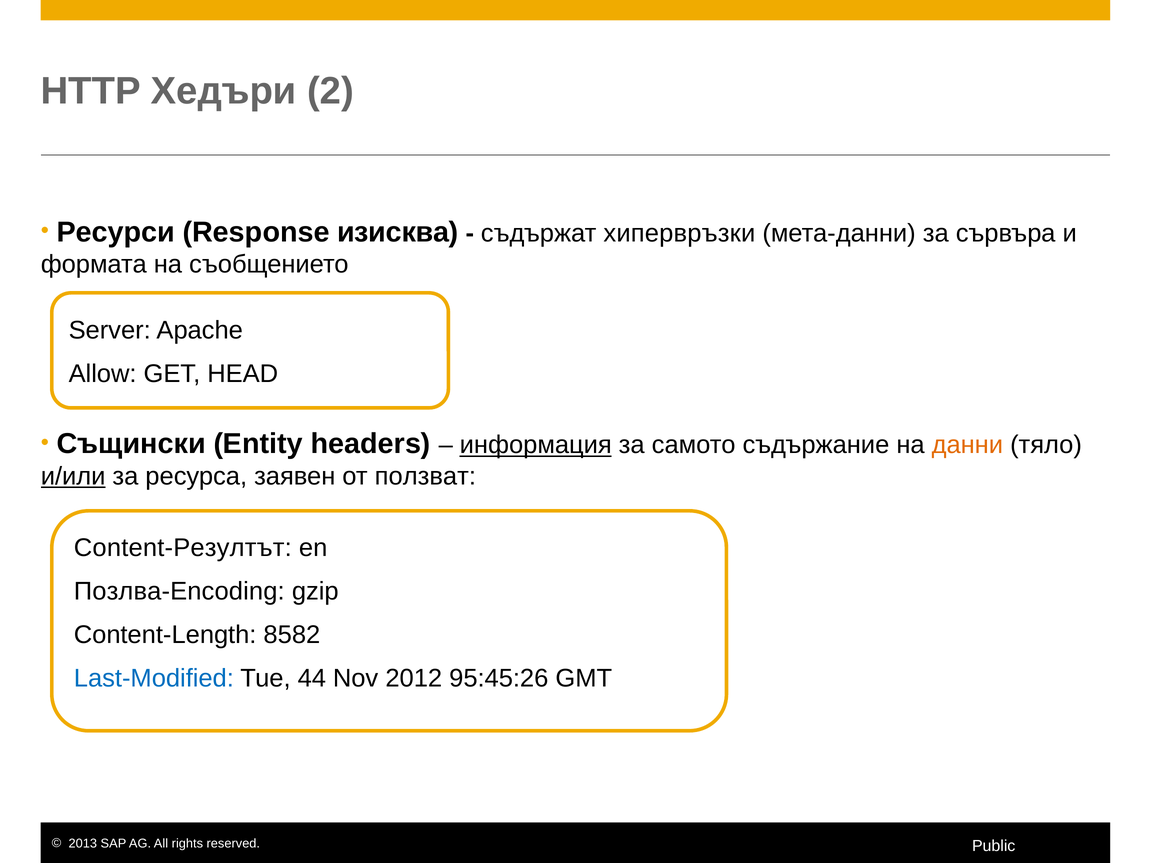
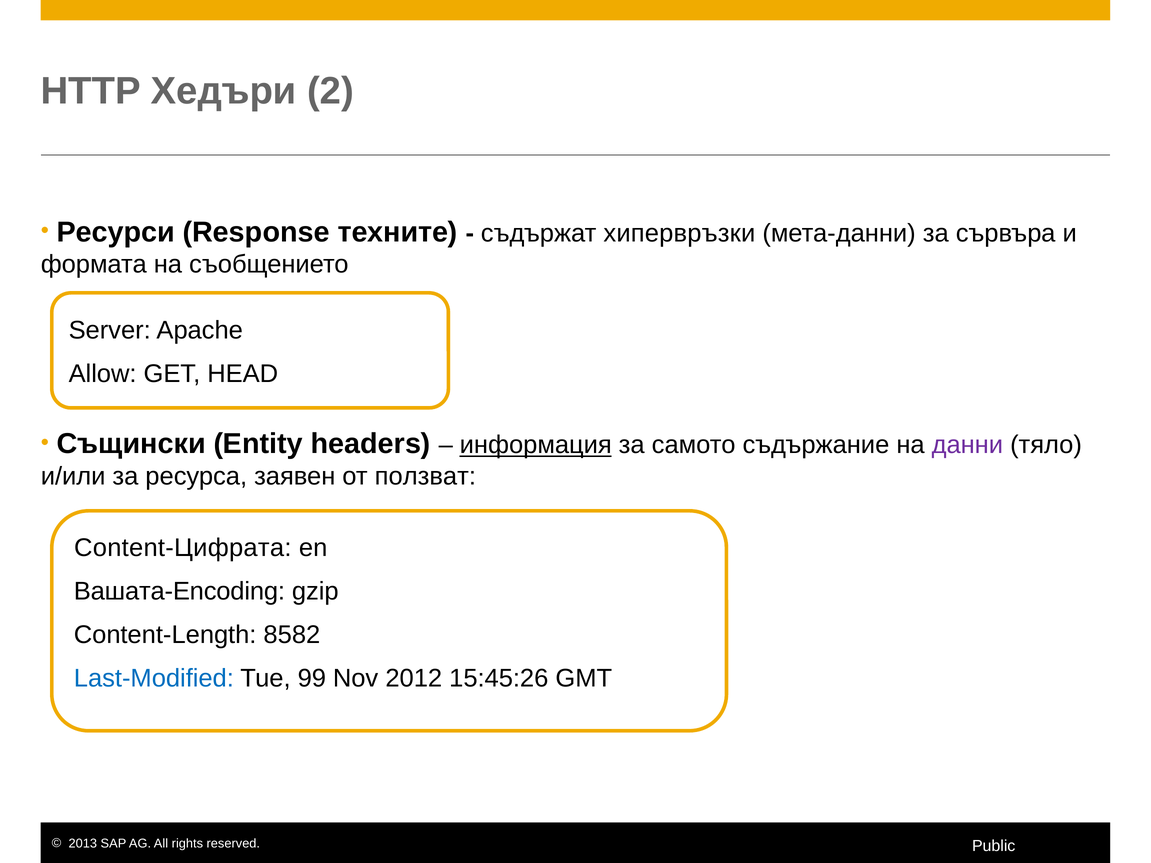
изисква: изисква -> техните (398, 232)
данни colour: orange -> purple (967, 445)
и/или underline: present -> none (73, 476)
Content-Резултът: Content-Резултът -> Content-Цифрата (183, 548)
Позлва-Encoding: Позлва-Encoding -> Вашата-Encoding (179, 591)
44: 44 -> 99 (312, 678)
95:45:26: 95:45:26 -> 15:45:26 (499, 678)
